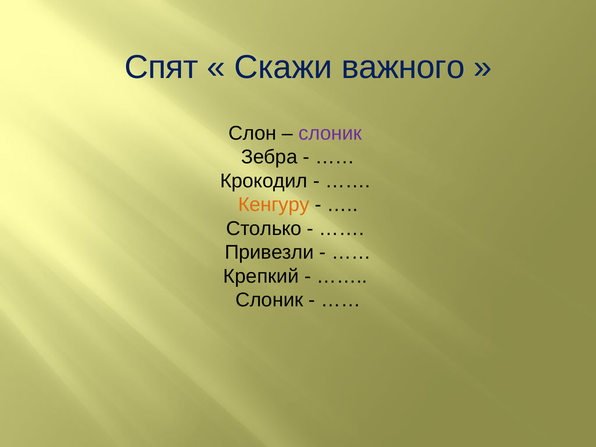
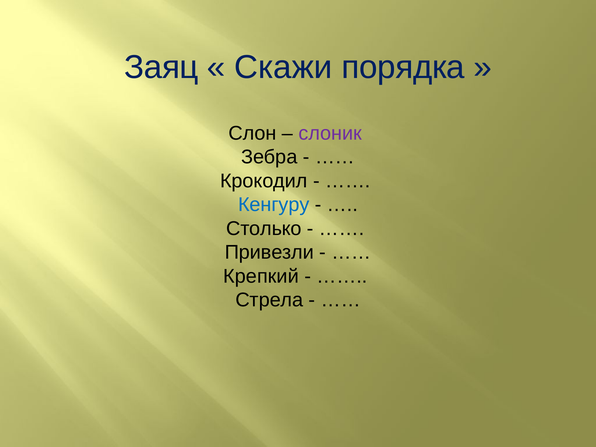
Спят: Спят -> Заяц (161, 67)
важного: важного -> порядка (403, 67)
Кенгуру colour: orange -> blue (274, 205)
Слоник: Слоник -> Стрела (269, 300)
